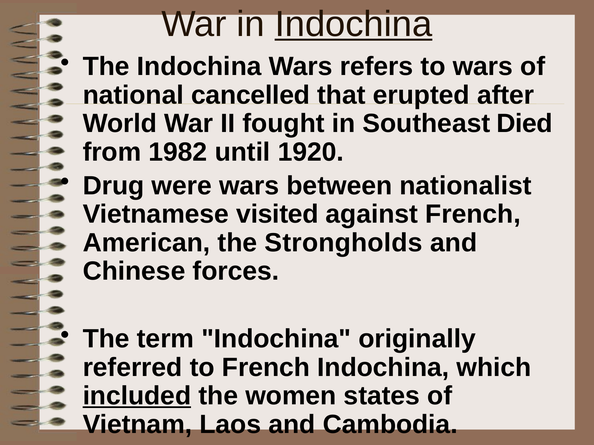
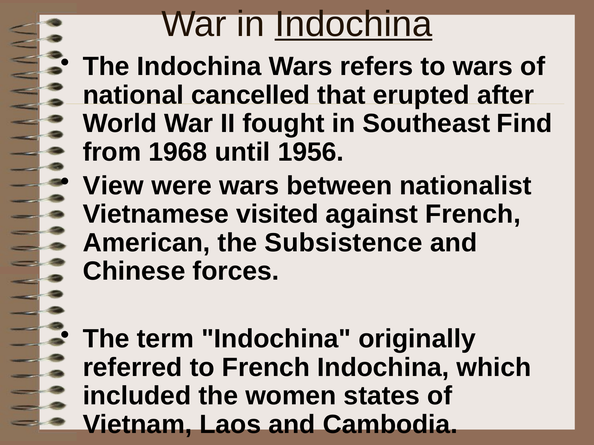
Died: Died -> Find (524, 124)
1982: 1982 -> 1968 (178, 152)
1920: 1920 -> 1956 (311, 152)
Drug: Drug -> View (113, 186)
Strongholds: Strongholds -> Subsistence (344, 243)
included underline: present -> none (137, 396)
